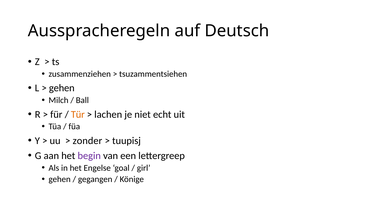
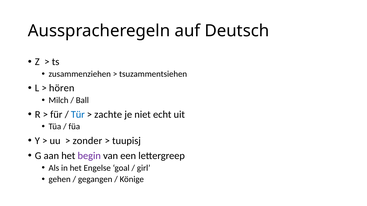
gehen: gehen -> hören (62, 88)
Tür colour: orange -> blue (78, 115)
lachen: lachen -> zachte (108, 115)
